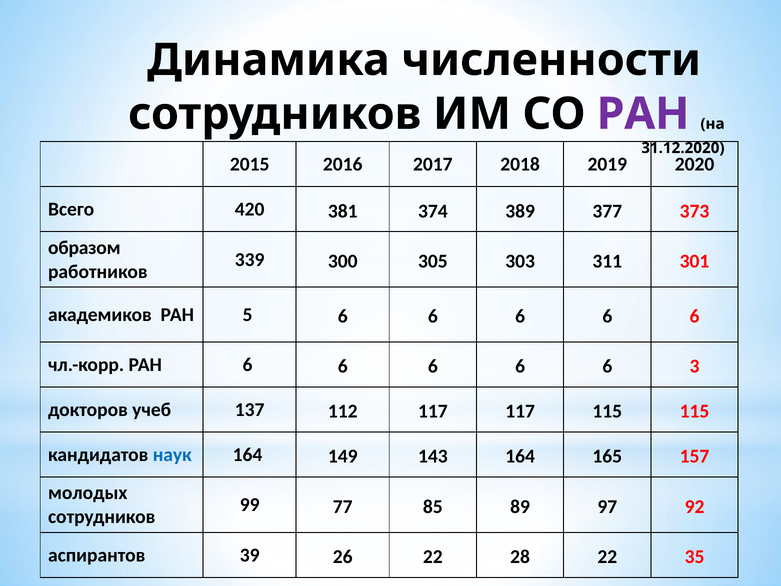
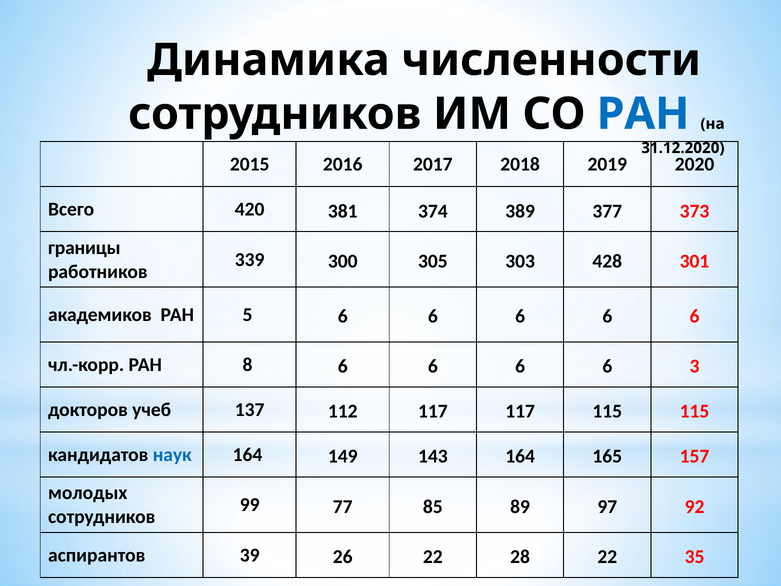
РАН colour: purple -> blue (643, 114)
образом: образом -> границы (84, 248)
311: 311 -> 428 (607, 261)
РАН 6: 6 -> 8 (248, 364)
